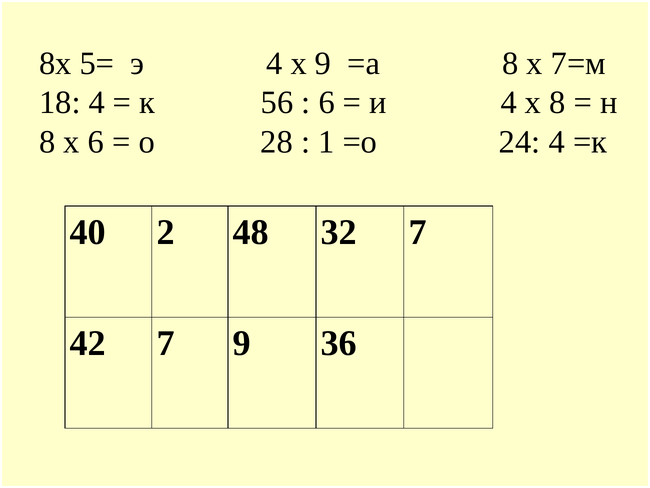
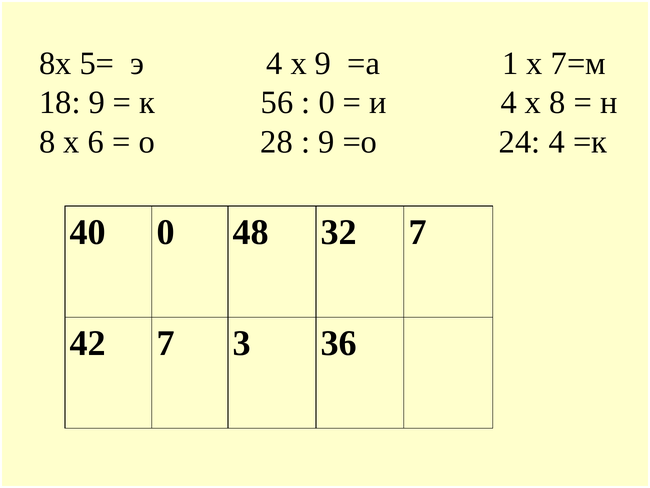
=а 8: 8 -> 1 (510, 64)
18 4: 4 -> 9 (97, 103)
6: 6 -> 0 (327, 103)
1: 1 -> 9 (326, 142)
40 2: 2 -> 0 (166, 232)
7 9: 9 -> 3 (242, 343)
